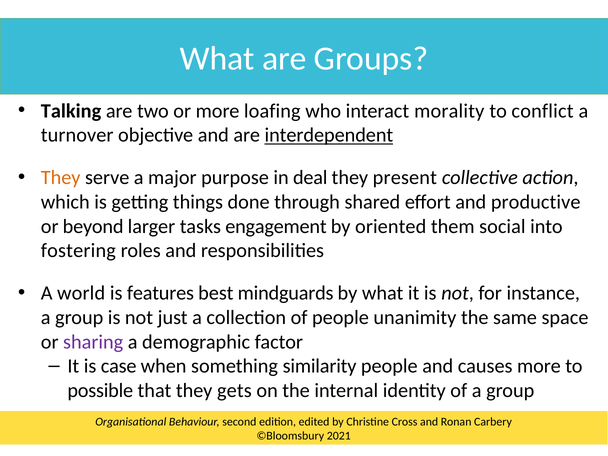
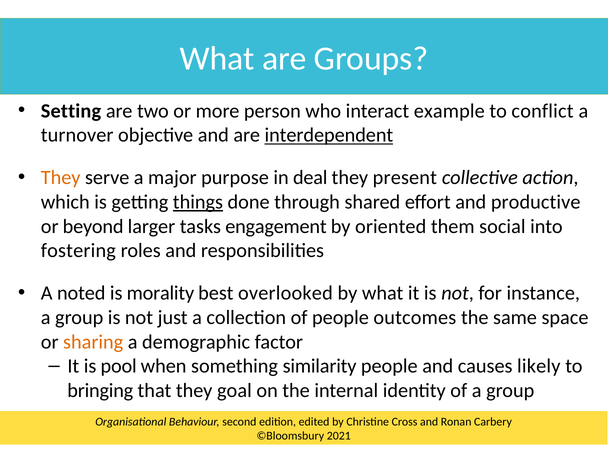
Talking: Talking -> Setting (71, 111)
loafing: loafing -> person (272, 111)
morality: morality -> example (449, 111)
things underline: none -> present (198, 202)
world: world -> noted (81, 293)
features: features -> morality (160, 293)
mindguards: mindguards -> overlooked (285, 293)
unanimity: unanimity -> outcomes (415, 318)
sharing colour: purple -> orange (93, 342)
case: case -> pool (119, 366)
causes more: more -> likely (539, 366)
possible: possible -> bringing (100, 391)
gets: gets -> goal (234, 391)
